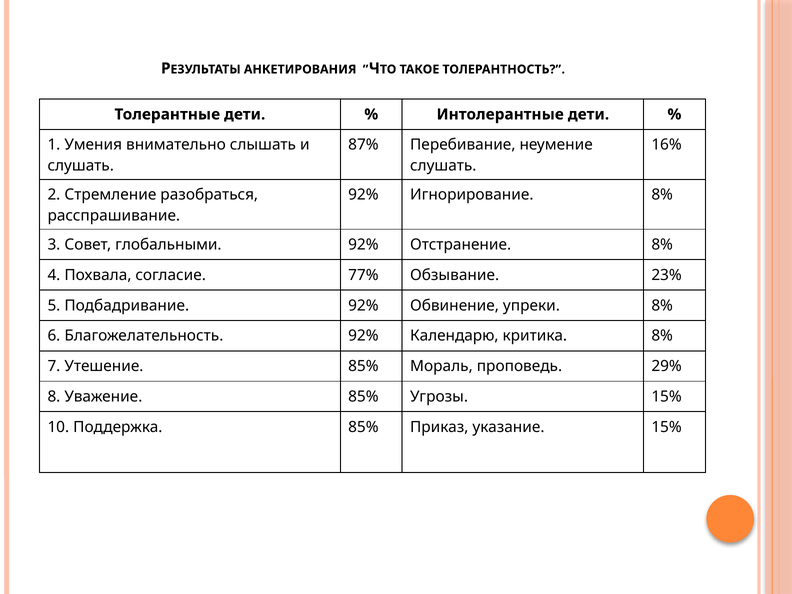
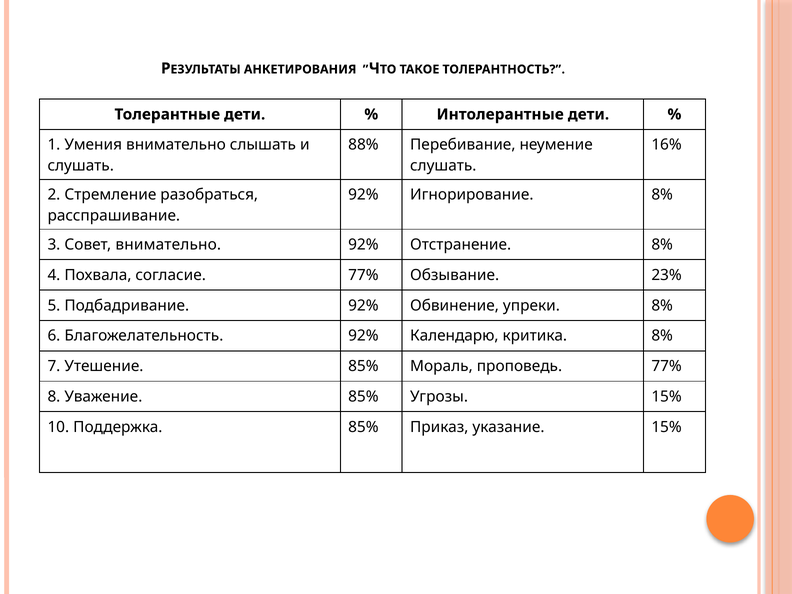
87%: 87% -> 88% (363, 145)
Совет глобальными: глобальными -> внимательно (168, 245)
проповедь 29%: 29% -> 77% (667, 366)
